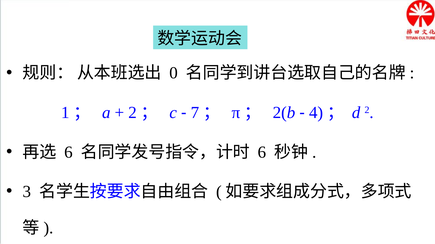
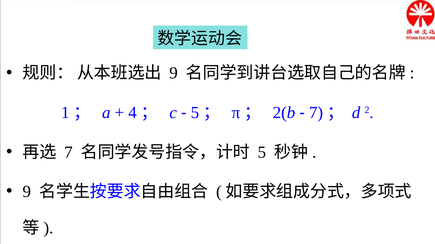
0: 0 -> 9 (174, 73)
2: 2 -> 4 (133, 113)
7: 7 -> 5 (195, 113)
4: 4 -> 7 (316, 113)
6: 6 -> 7 (68, 153)
6: 6 -> 5 (262, 153)
3: 3 -> 9 (27, 192)
